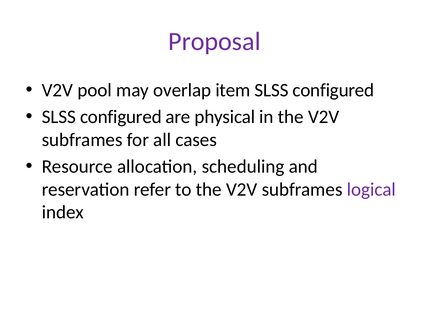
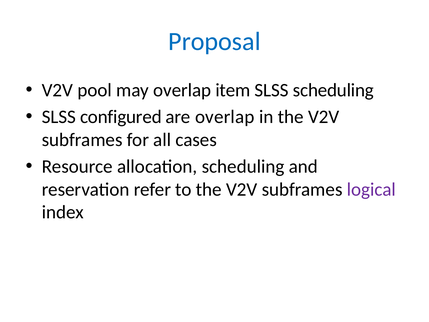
Proposal colour: purple -> blue (214, 42)
configured: configured -> scheduling (333, 90)
are physical: physical -> overlap (225, 117)
